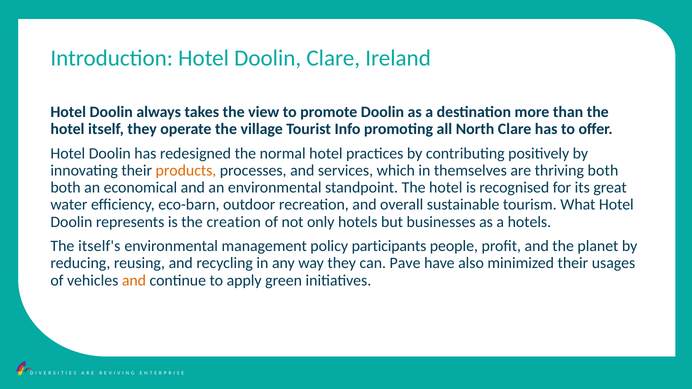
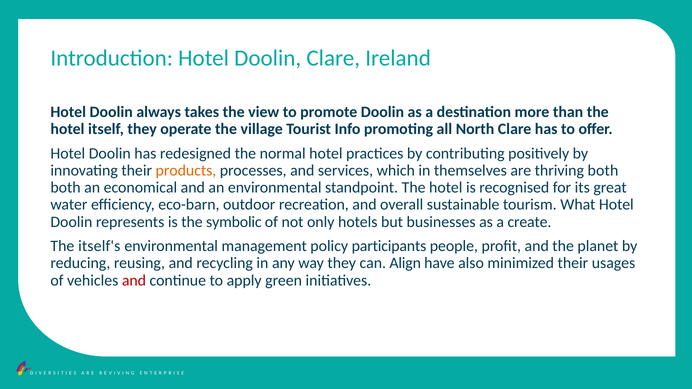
creation: creation -> symbolic (234, 222)
a hotels: hotels -> create (529, 222)
Pave: Pave -> Align (405, 263)
and colour: orange -> red (134, 281)
